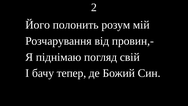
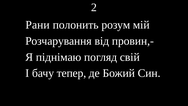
Його: Його -> Рани (38, 25)
